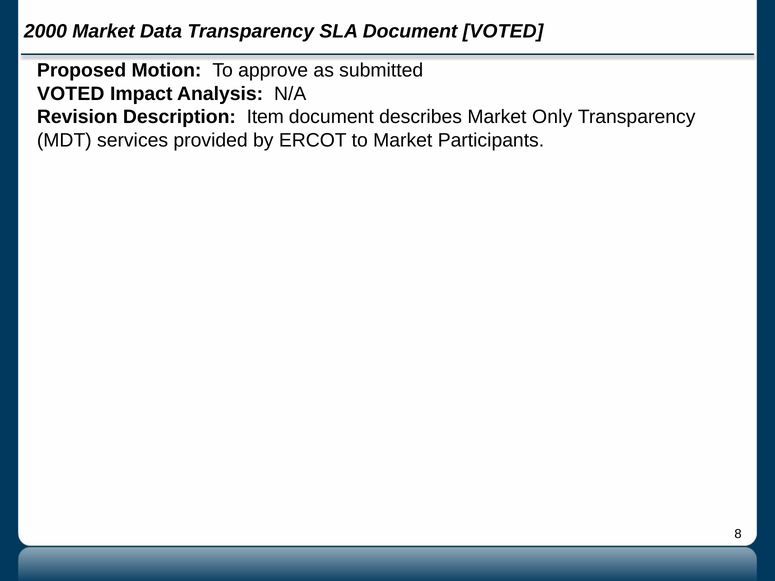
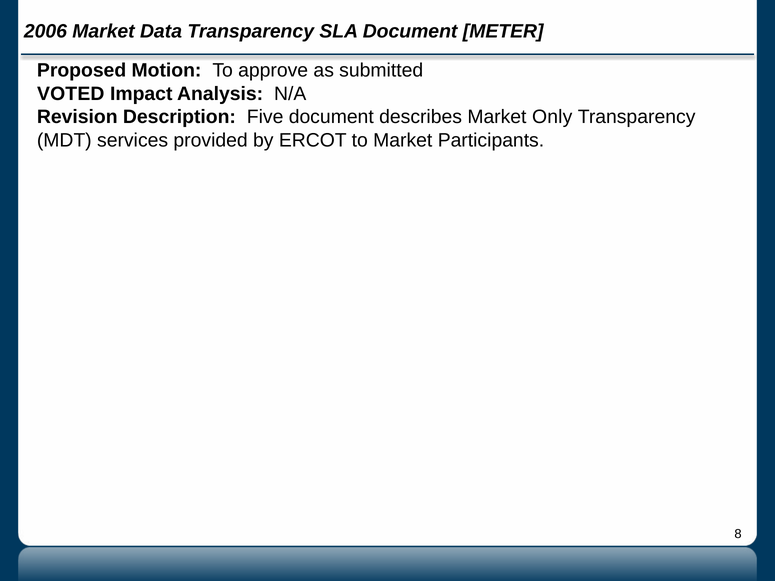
2000: 2000 -> 2006 (45, 32)
Document VOTED: VOTED -> METER (503, 32)
Item: Item -> Five (265, 117)
